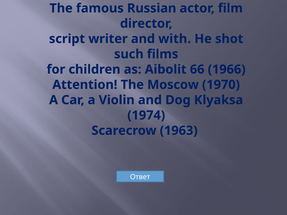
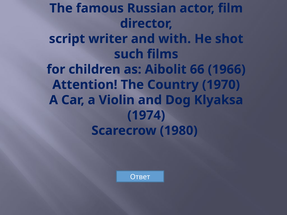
Moscow: Moscow -> Country (173, 85)
1963: 1963 -> 1980 (179, 131)
